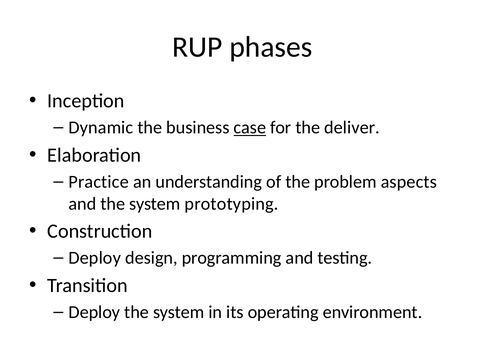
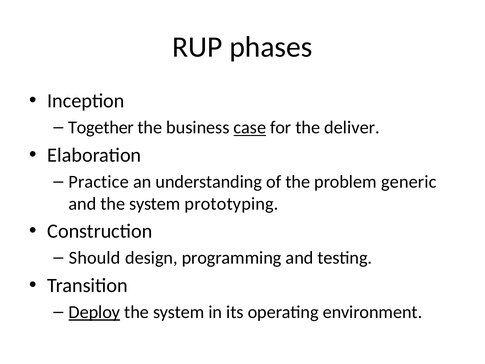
Dynamic: Dynamic -> Together (101, 128)
aspects: aspects -> generic (409, 182)
Deploy: Deploy -> Should (95, 258)
Deploy underline: none -> present (94, 312)
